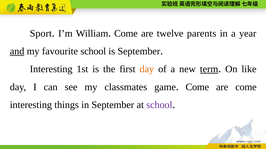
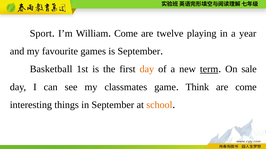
parents: parents -> playing (202, 33)
and underline: present -> none (17, 51)
favourite school: school -> games (93, 51)
Interesting: Interesting -> Basketball (51, 69)
like: like -> sale (249, 69)
Come: Come -> Think (197, 87)
school colour: purple -> orange (159, 105)
